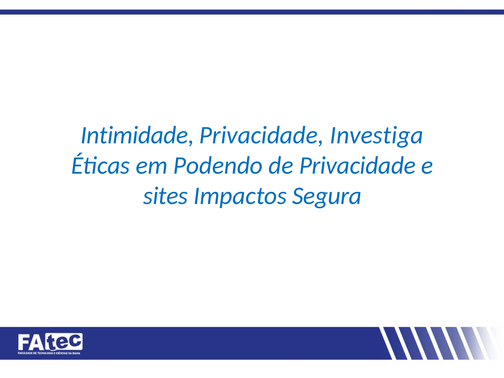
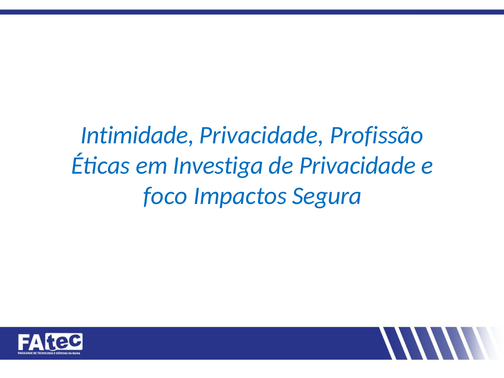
Investiga: Investiga -> Profissão (377, 135)
Podendo: Podendo -> Investiga (218, 166)
sites: sites -> foco (165, 196)
